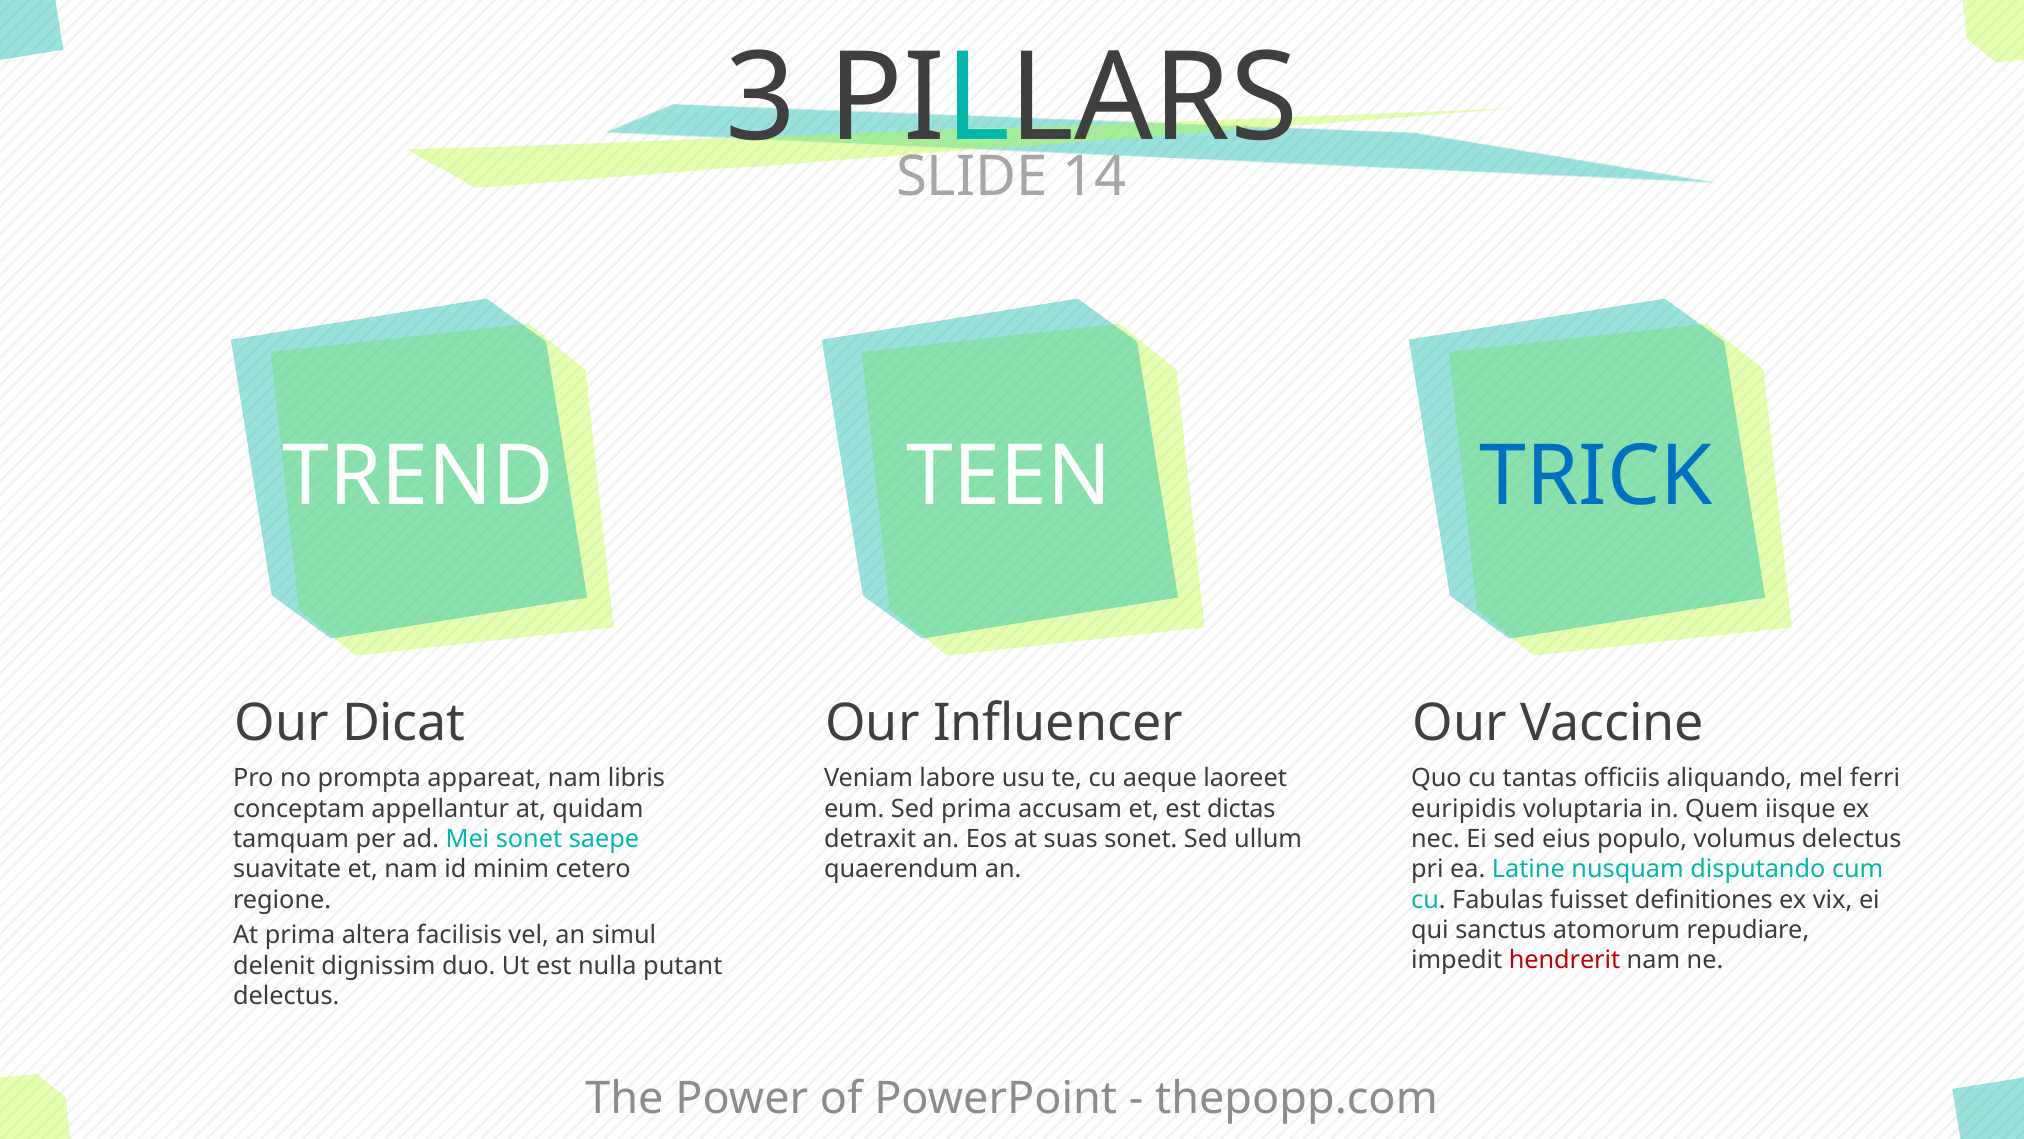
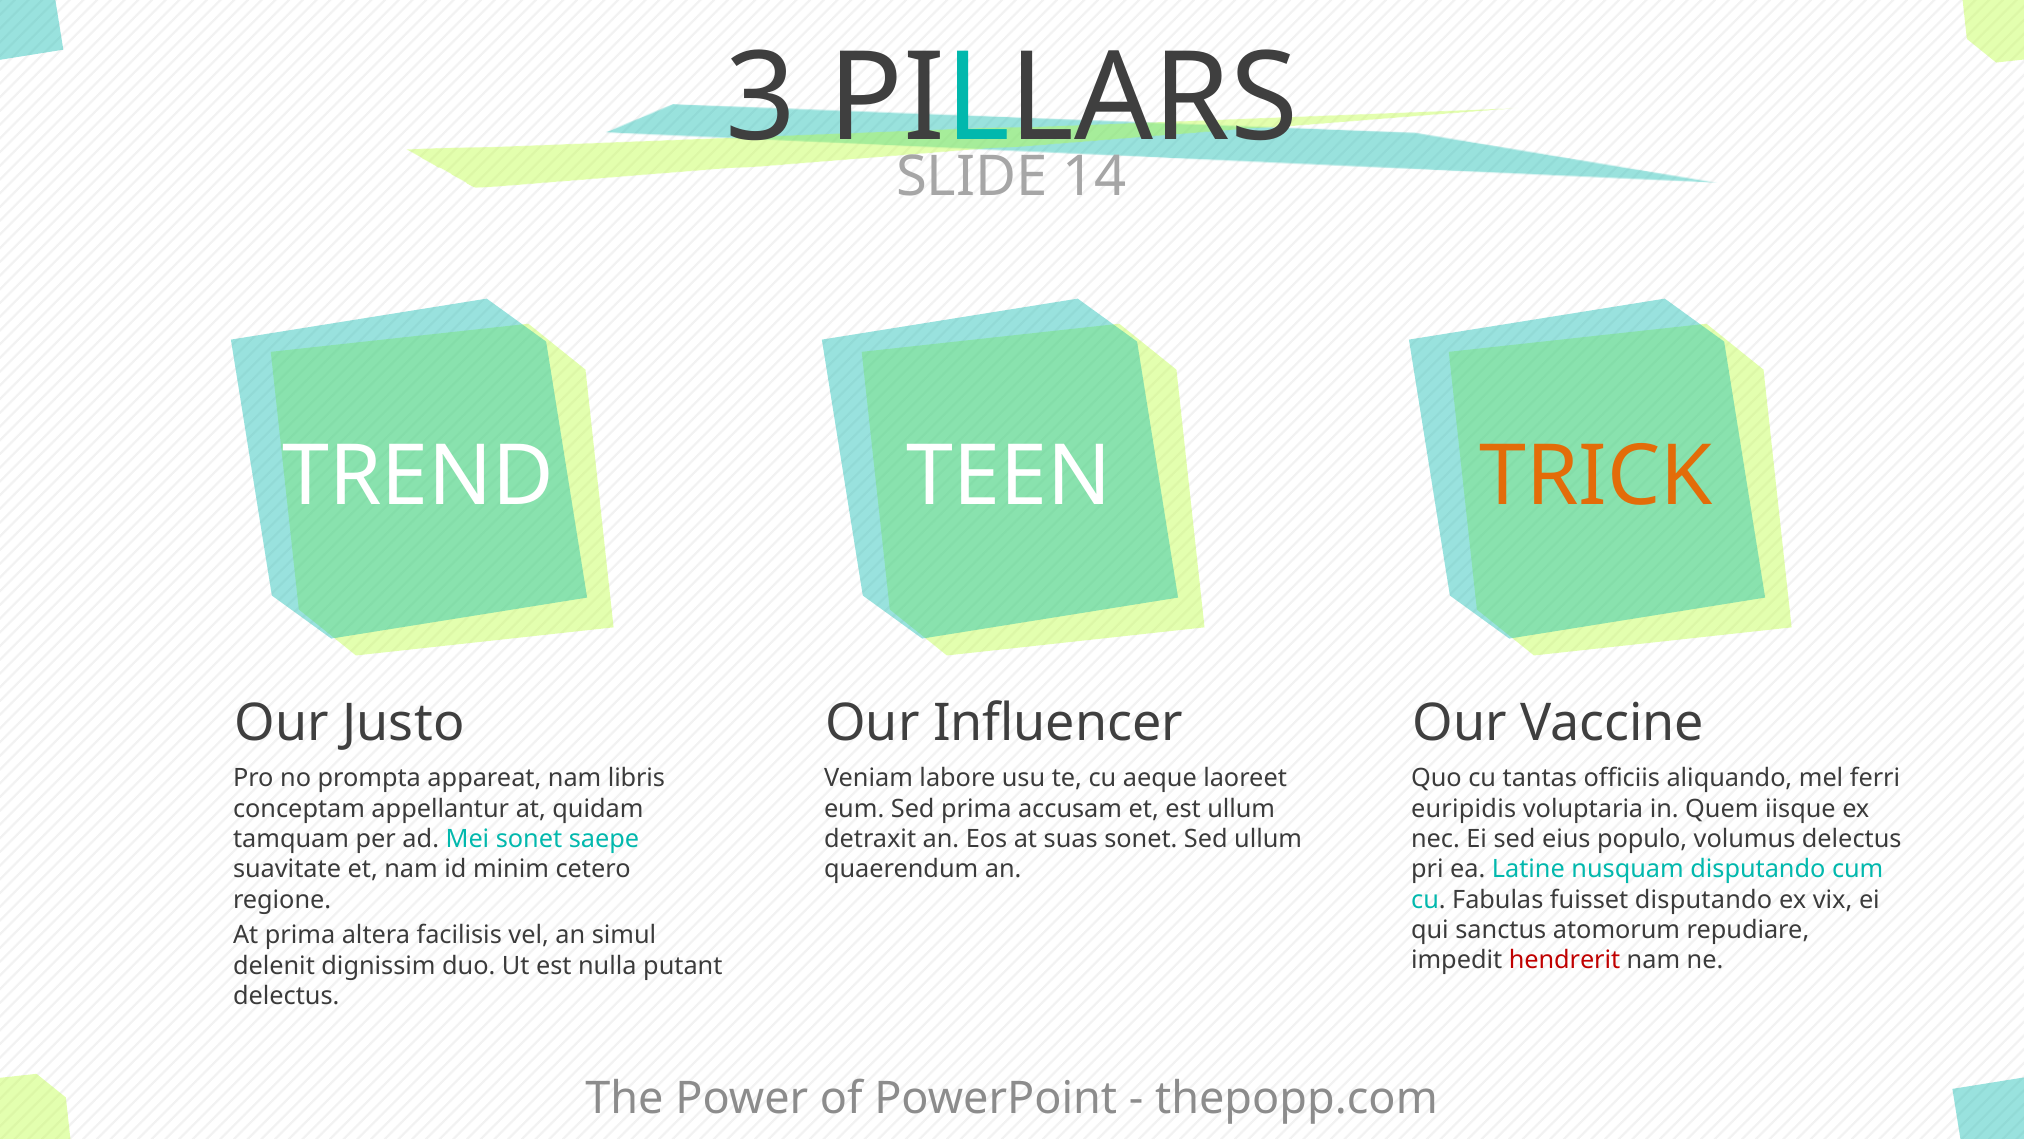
TRICK colour: blue -> orange (1596, 476)
Dicat: Dicat -> Justo (403, 723)
est dictas: dictas -> ullum (1241, 808)
fuisset definitiones: definitiones -> disputando (1704, 900)
